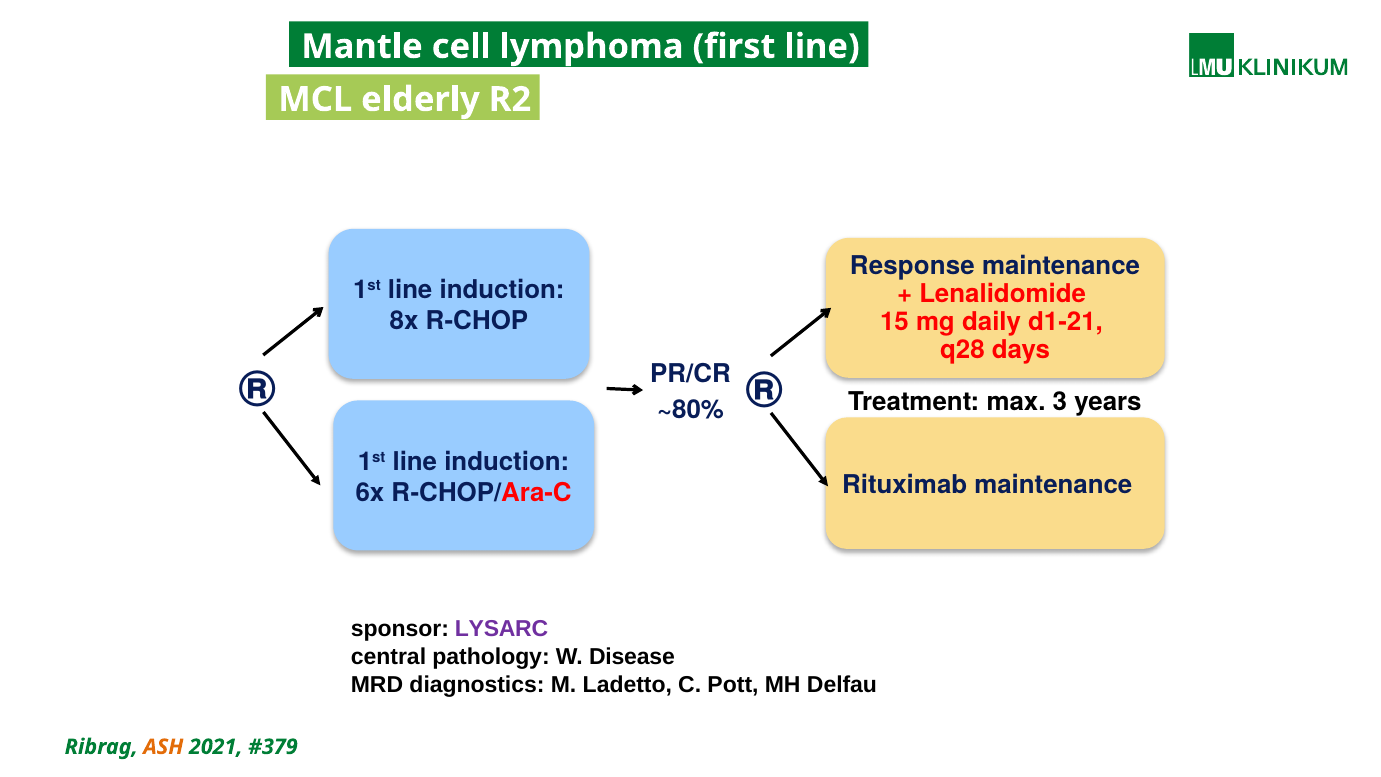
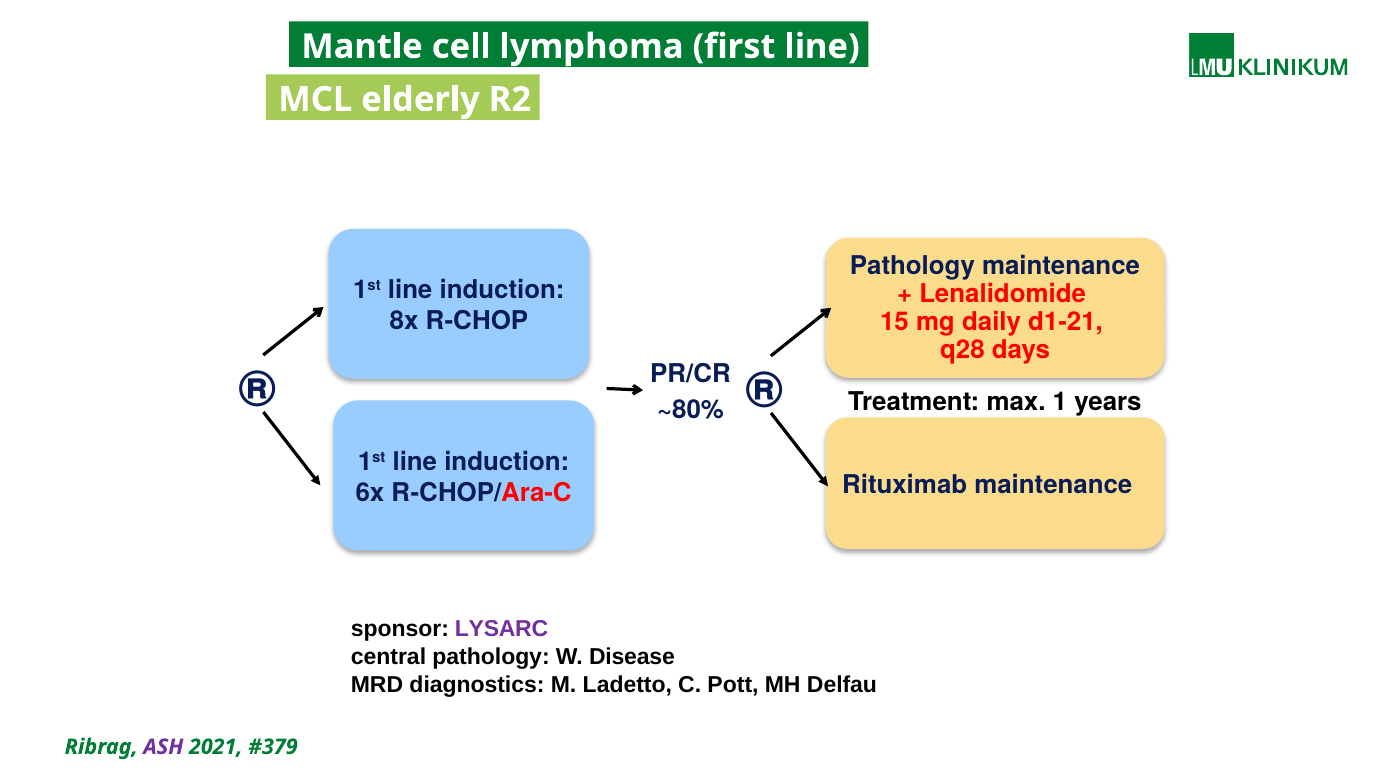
Response: Response -> Pathology (912, 266)
3: 3 -> 1 (1060, 402)
ASH colour: orange -> purple (163, 747)
